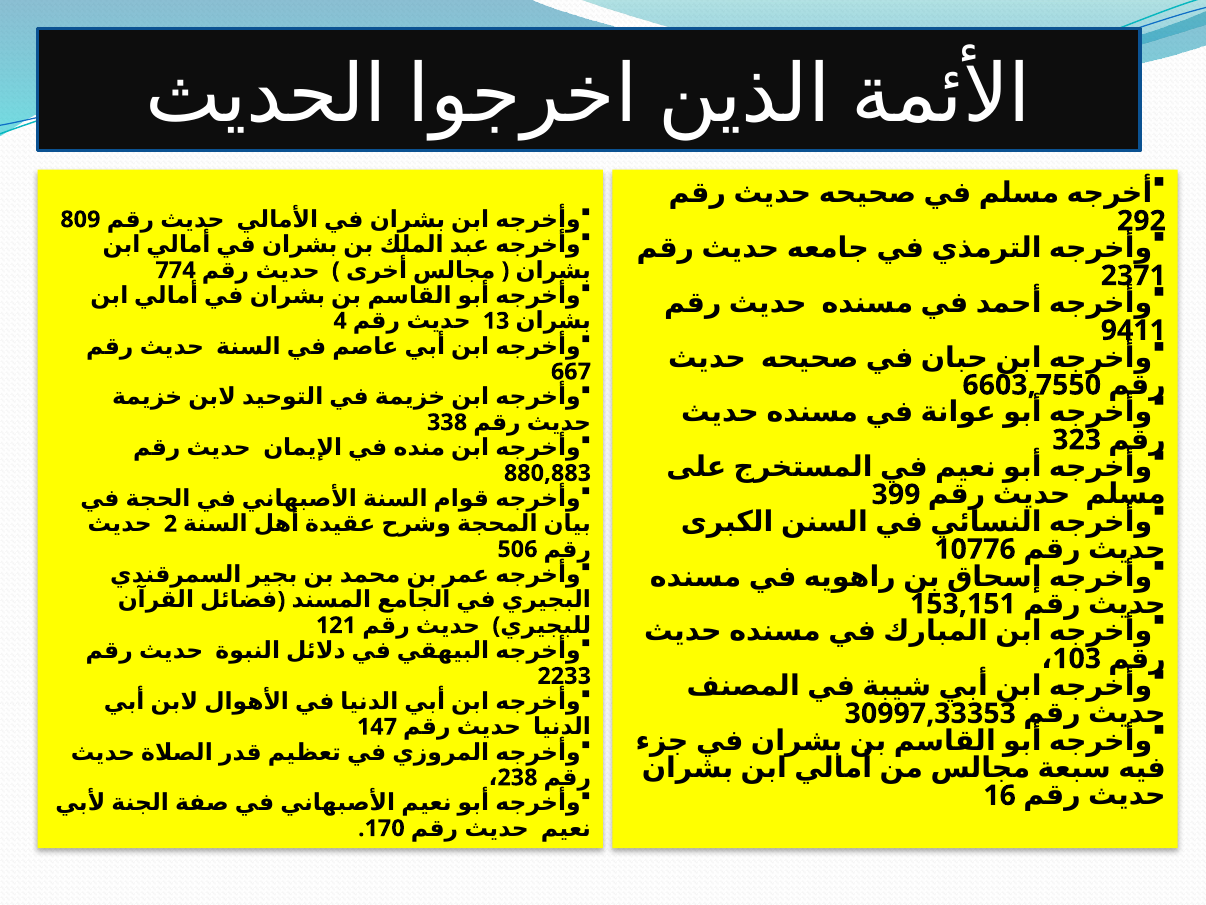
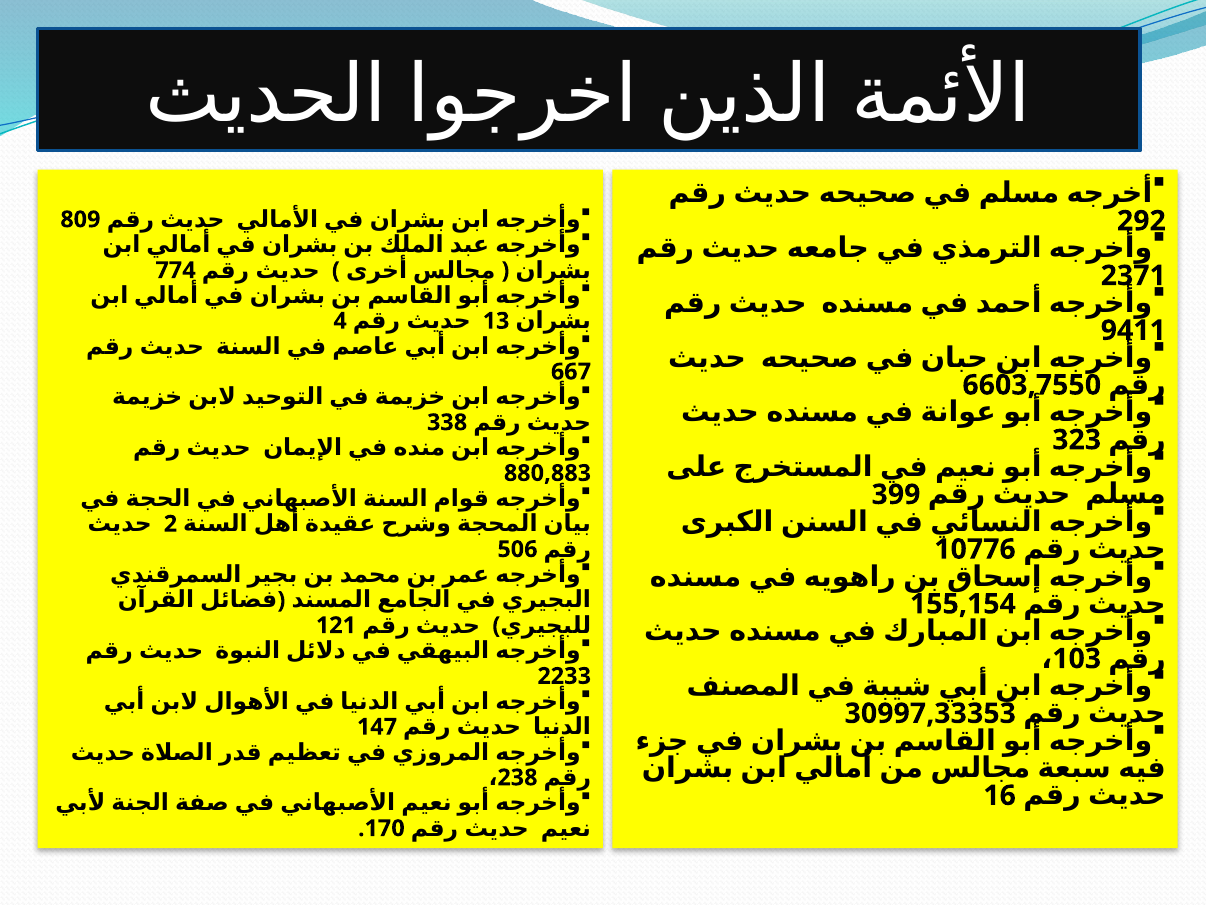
153,151: 153,151 -> 155,154 (963, 604)
